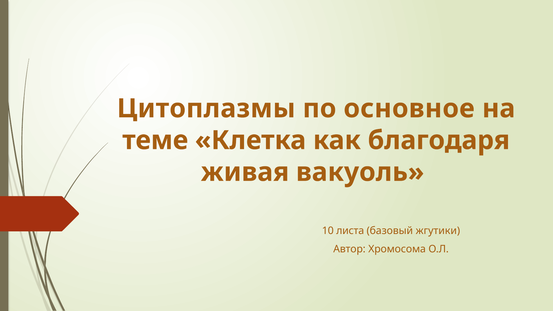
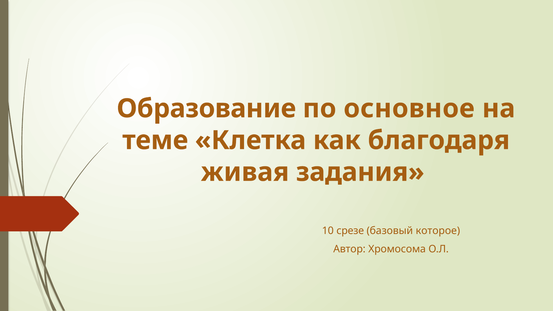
Цитоплазмы: Цитоплазмы -> Образование (206, 109)
вакуоль: вакуоль -> задания (360, 172)
листа: листа -> срезе (350, 231)
жгутики: жгутики -> которое (438, 231)
